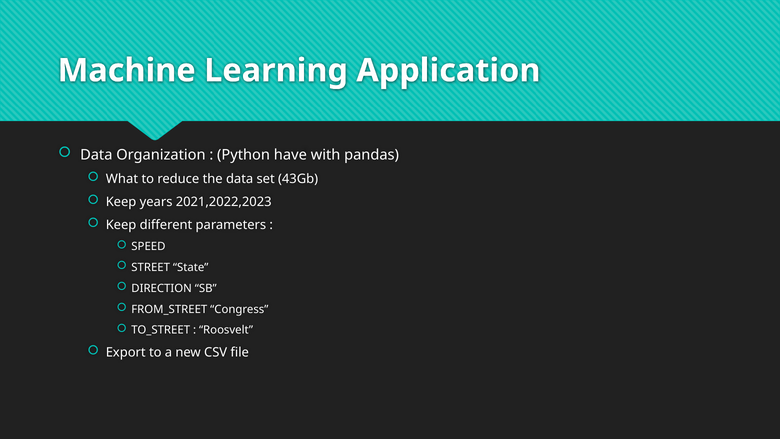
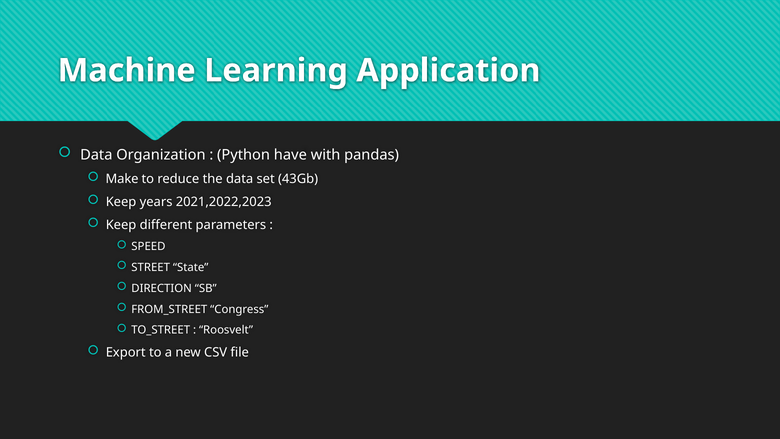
What: What -> Make (122, 179)
